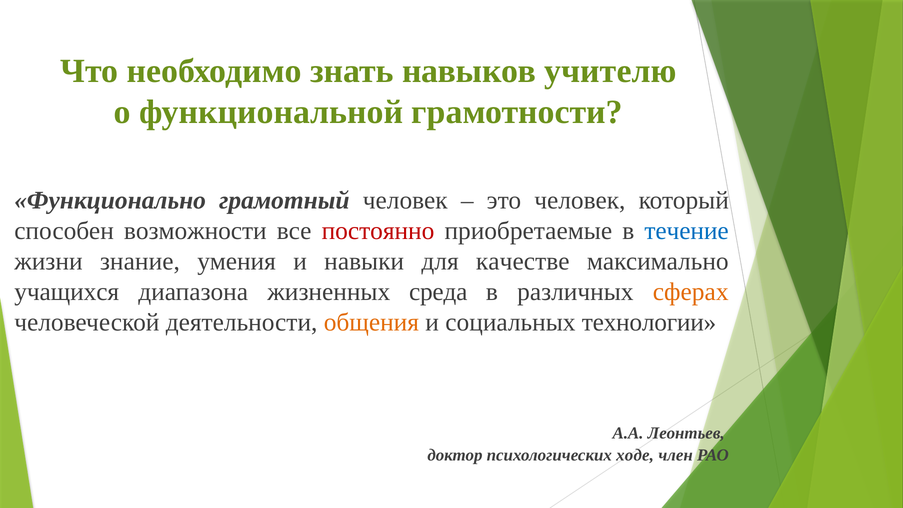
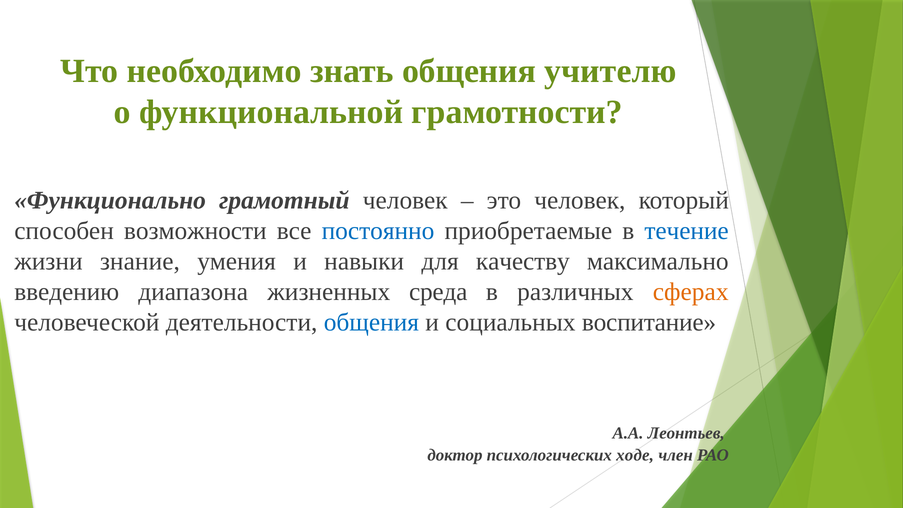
знать навыков: навыков -> общения (469, 71)
постоянно colour: red -> blue (378, 231)
качестве: качестве -> качеству (523, 261)
учащихся: учащихся -> введению (67, 292)
общения colour: orange -> blue (371, 323)
технологии: технологии -> воспитание (649, 323)
